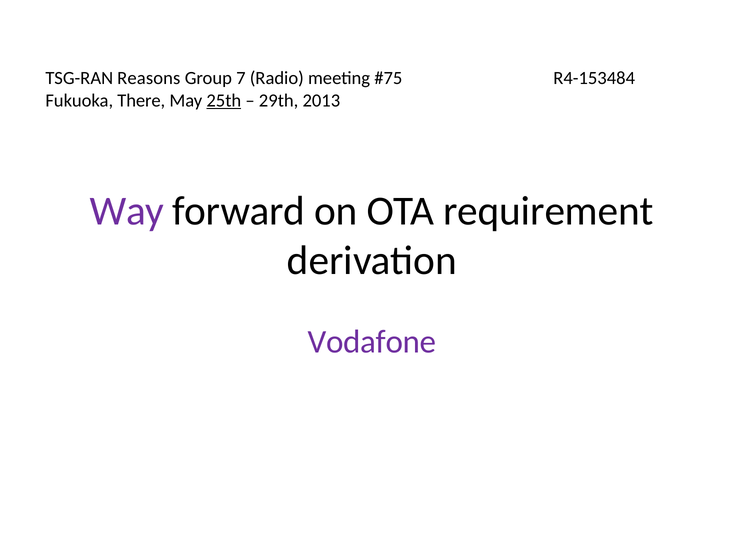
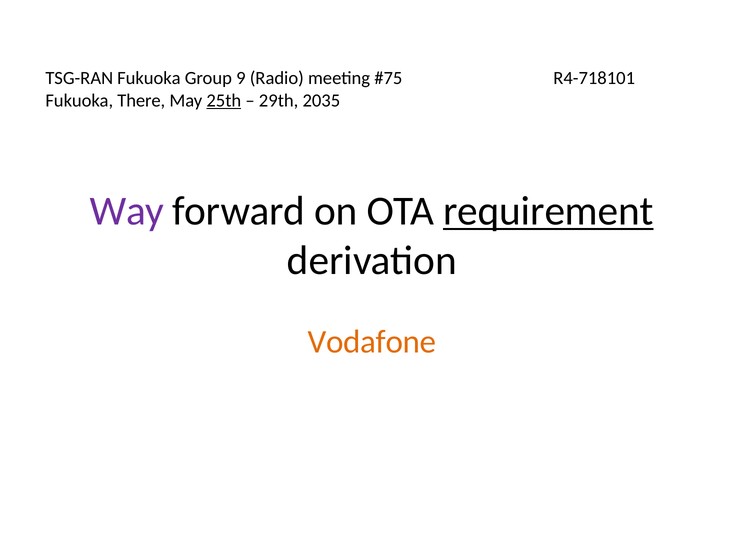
TSG-RAN Reasons: Reasons -> Fukuoka (149, 78)
7: 7 -> 9 (241, 78)
R4-153484: R4-153484 -> R4-718101 (594, 78)
2013: 2013 -> 2035 (321, 101)
requirement underline: none -> present (548, 211)
Vodafone colour: purple -> orange (372, 342)
